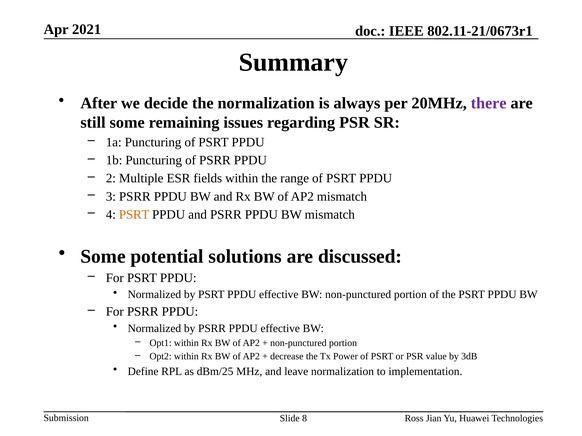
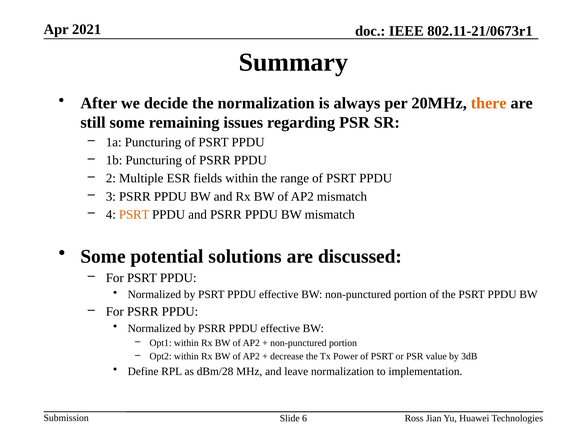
there colour: purple -> orange (489, 103)
dBm/25: dBm/25 -> dBm/28 (215, 372)
8: 8 -> 6 (305, 419)
